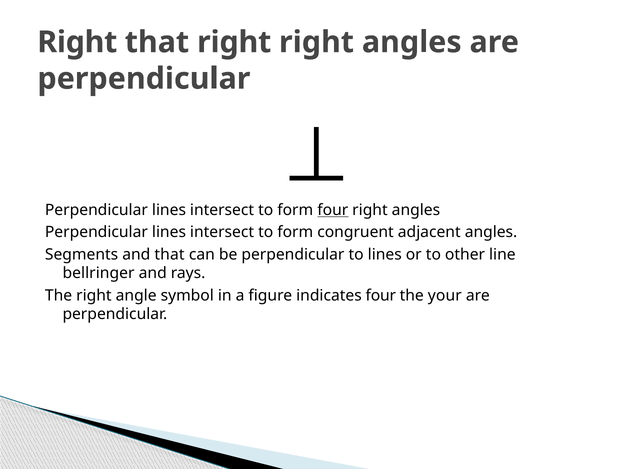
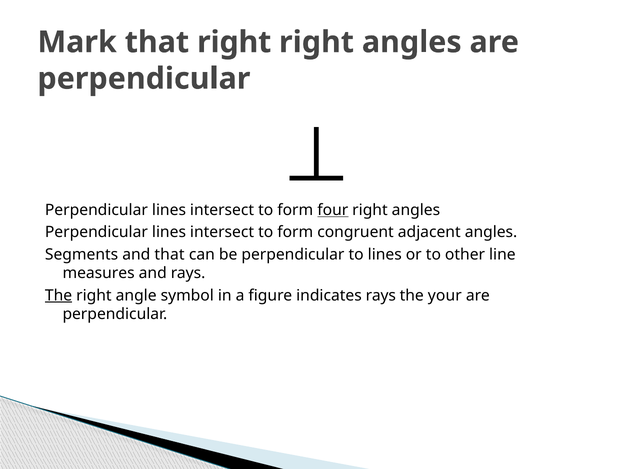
Right: Right -> Mark (77, 42)
bellringer: bellringer -> measures (99, 274)
The underline: none -> present (59, 296)
indicates four: four -> rays (381, 296)
